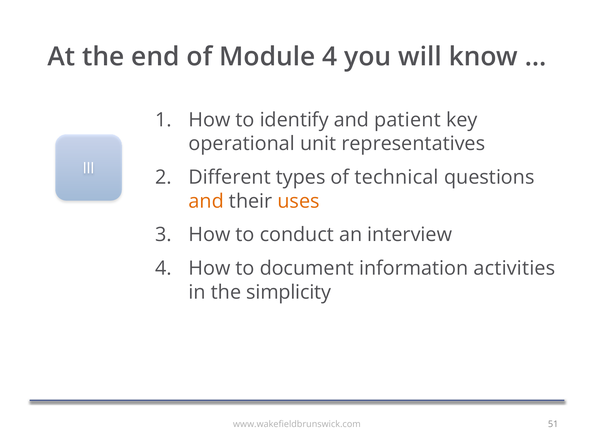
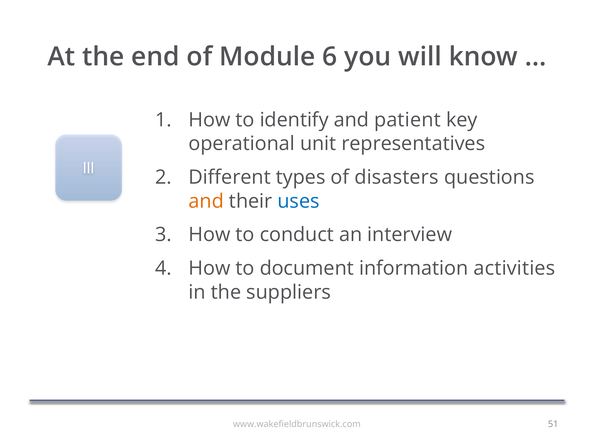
Module 4: 4 -> 6 (330, 57)
technical: technical -> disasters (397, 178)
uses colour: orange -> blue (299, 201)
simplicity: simplicity -> suppliers (289, 292)
